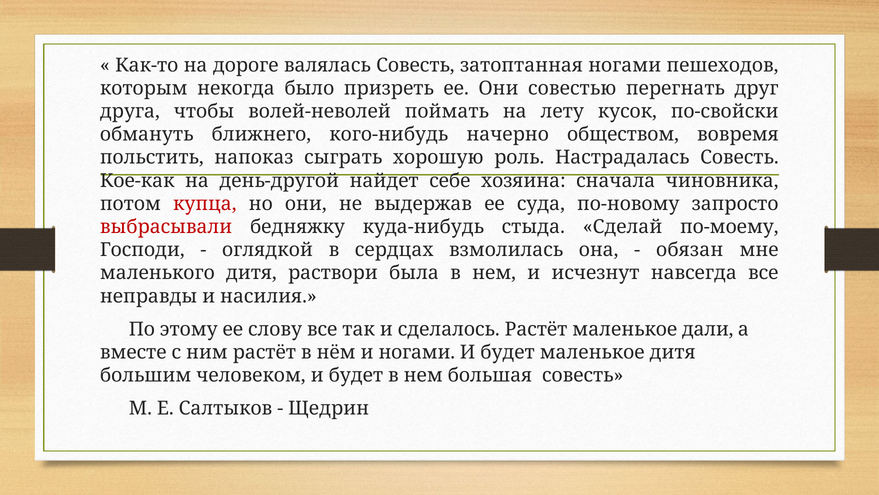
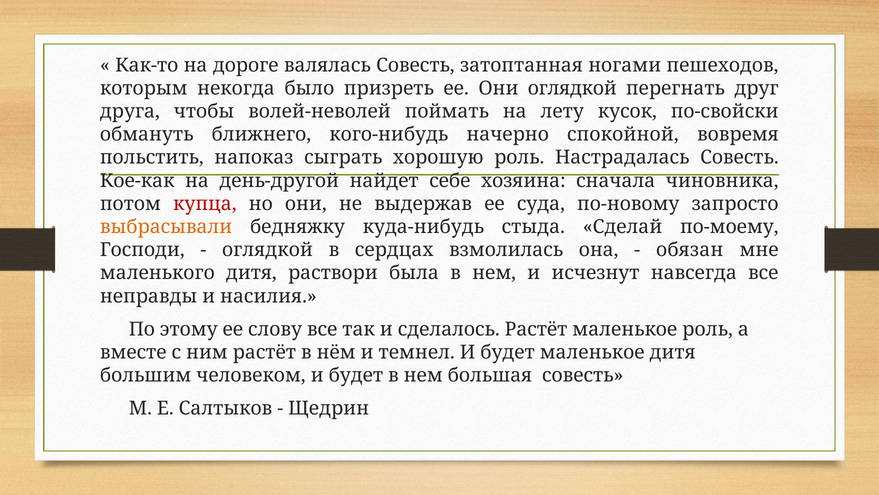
Они совестью: совестью -> оглядкой (572, 88)
обществом: обществом -> спокойной (623, 134)
выбрасывали colour: red -> orange (166, 227)
маленькое дали: дали -> роль (708, 329)
и ногами: ногами -> темнел (417, 352)
